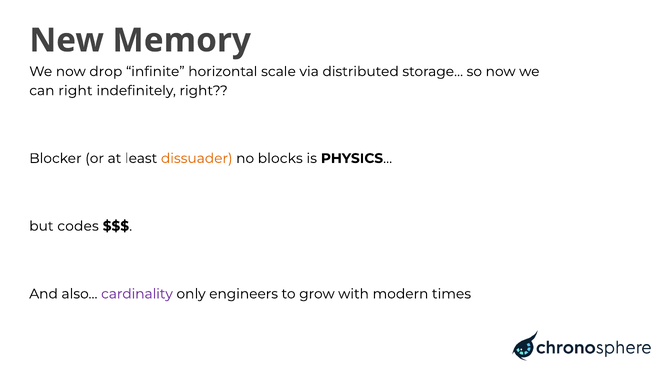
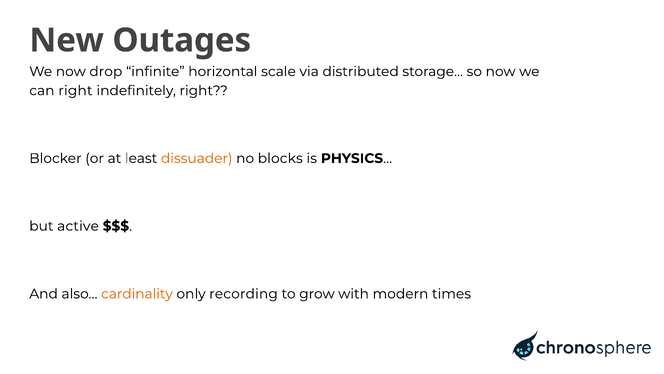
Memory: Memory -> Outages (182, 40)
codes: codes -> active (78, 226)
cardinality colour: purple -> orange (137, 293)
engineers: engineers -> recording (243, 293)
